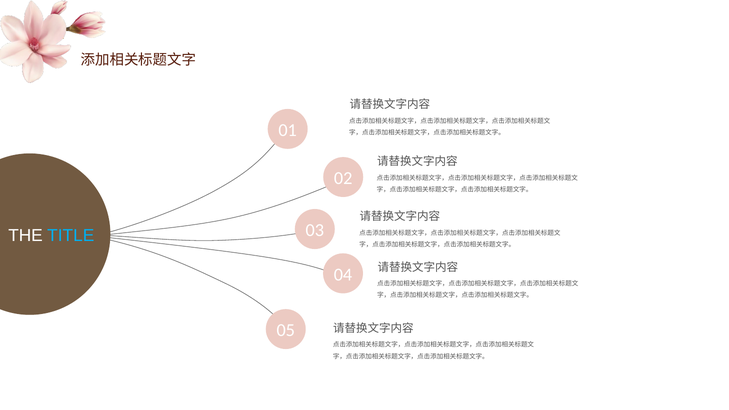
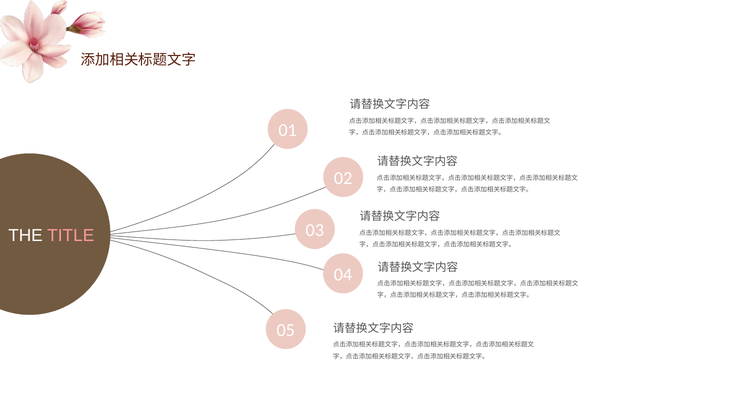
TITLE colour: light blue -> pink (71, 235)
